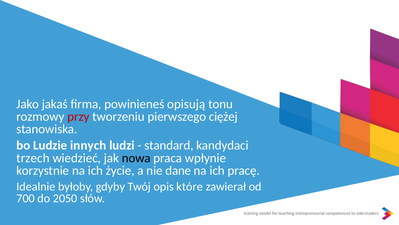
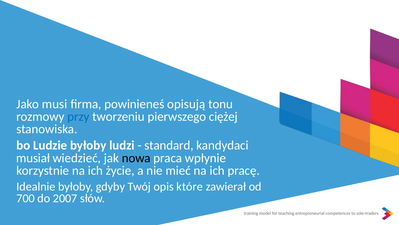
jakaś: jakaś -> musi (55, 104)
przy colour: red -> blue (78, 116)
Ludzie innych: innych -> byłoby (88, 145)
trzech: trzech -> musiał (33, 158)
dane: dane -> mieć (178, 170)
2050: 2050 -> 2007 (65, 198)
